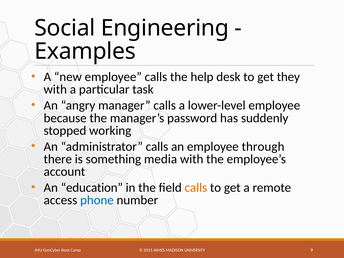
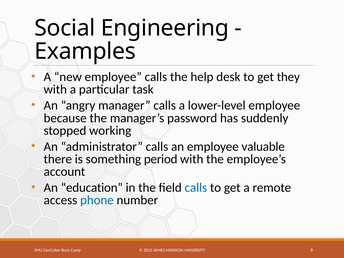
through: through -> valuable (263, 147)
media: media -> period (161, 159)
calls colour: orange -> blue (196, 188)
